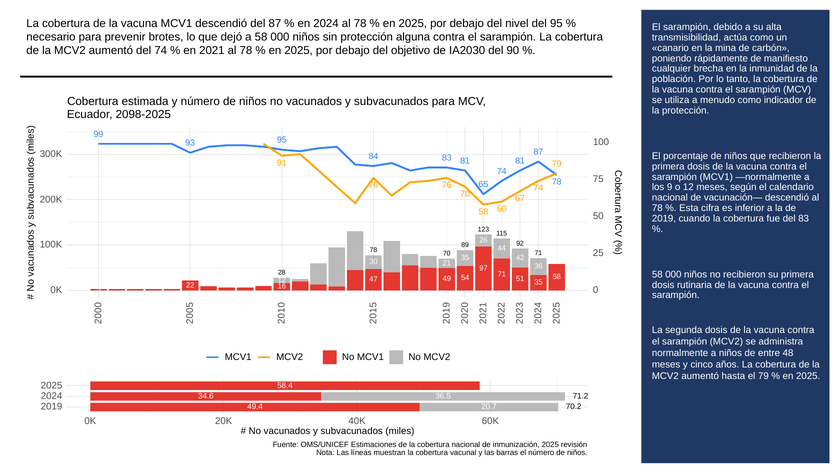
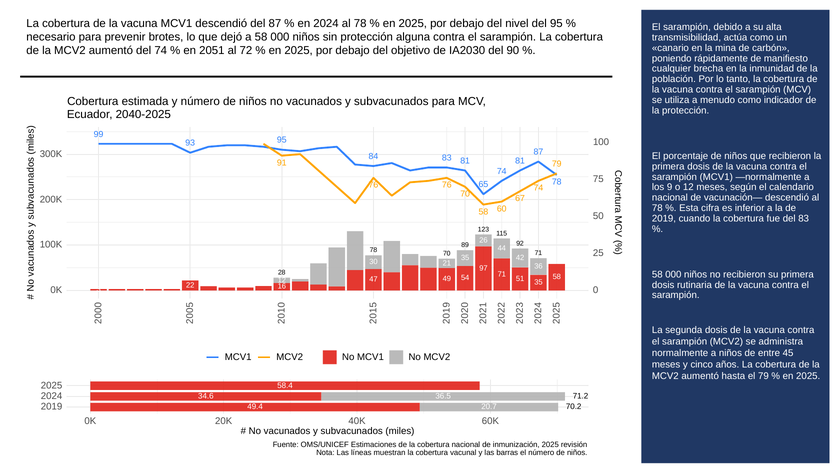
2021: 2021 -> 2051 (212, 51)
78: 78 -> 72 (246, 51)
2098-2025: 2098-2025 -> 2040-2025 (143, 114)
48: 48 -> 45 (788, 353)
